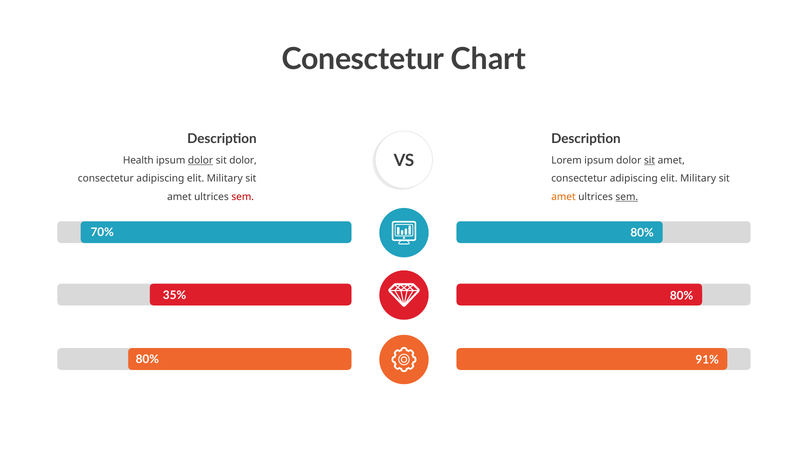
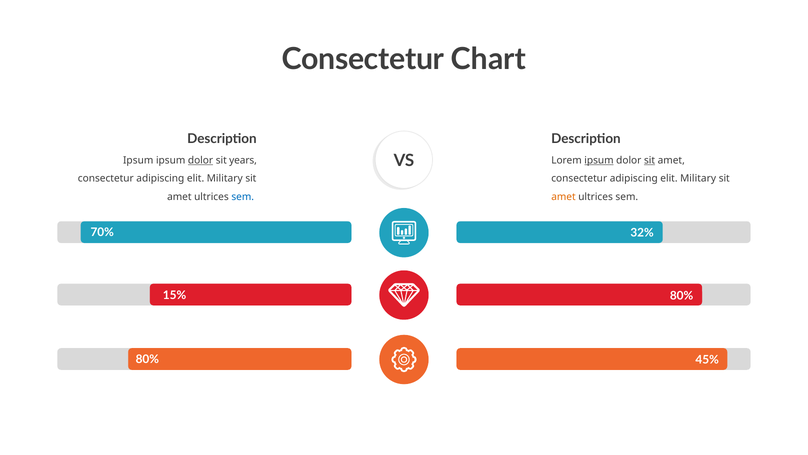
Conesctetur: Conesctetur -> Consectetur (363, 59)
Health: Health -> Ipsum (138, 160)
sit dolor: dolor -> years (243, 160)
ipsum underline: none -> present (599, 160)
sem colour: red -> blue (243, 197)
sem underline: present -> none (627, 197)
80%: 80% -> 32% (642, 233)
35%: 35% -> 15% (175, 295)
91%: 91% -> 45% (707, 360)
